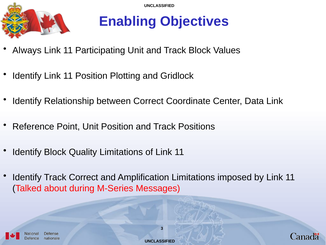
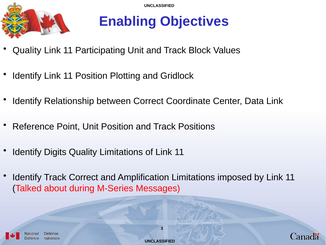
Always: Always -> Quality (27, 50)
Identify Block: Block -> Digits (55, 152)
